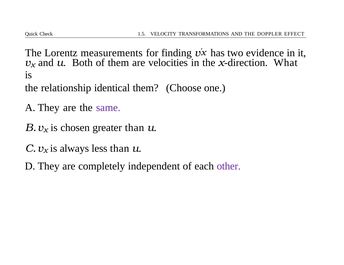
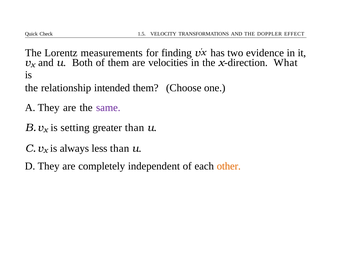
identical: identical -> intended (112, 88)
chosen: chosen -> setting (75, 128)
other colour: purple -> orange (229, 167)
